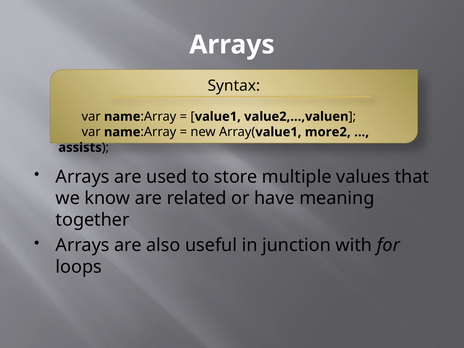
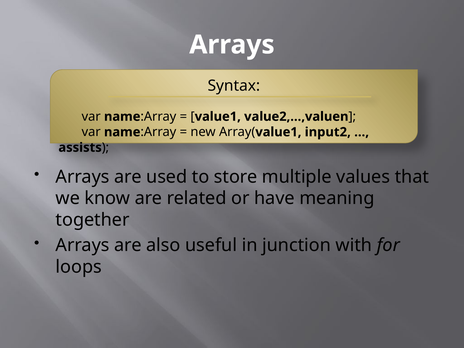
more2: more2 -> input2 (328, 132)
